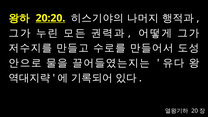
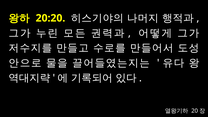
20:20 underline: present -> none (50, 18)
